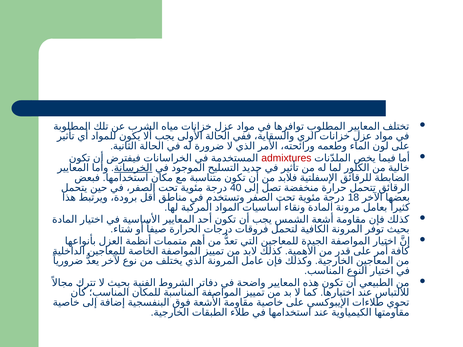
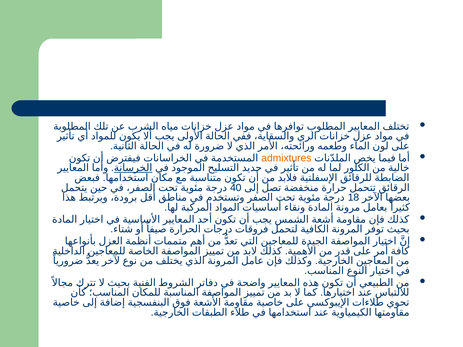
admixtures colour: red -> orange (286, 158)
